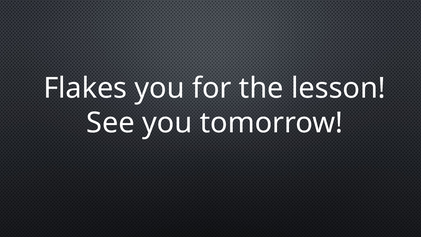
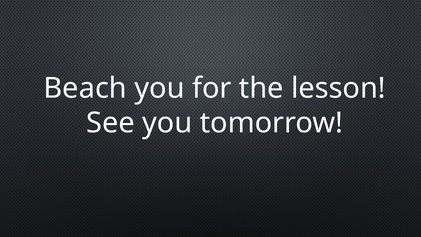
Flakes: Flakes -> Beach (85, 88)
